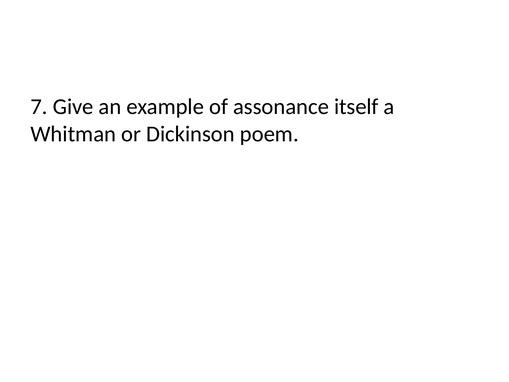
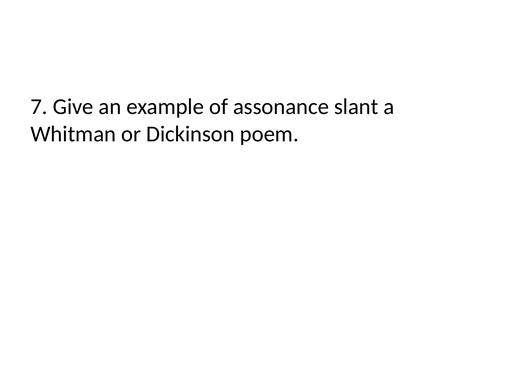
itself: itself -> slant (356, 107)
